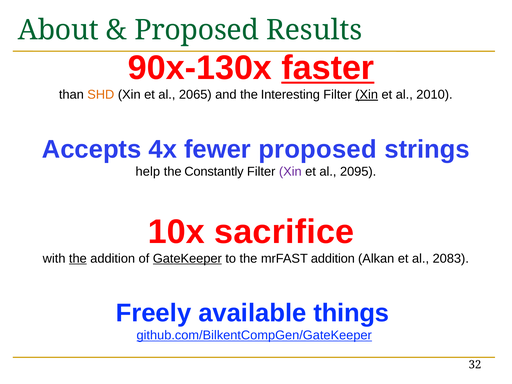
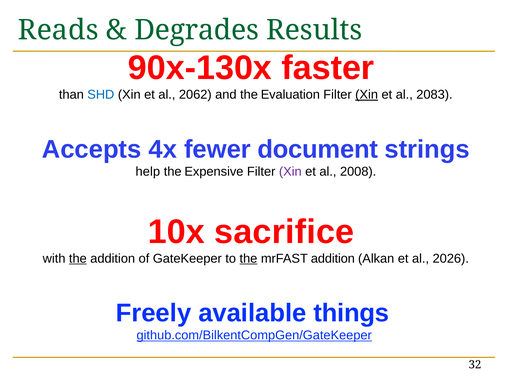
About: About -> Reads (58, 30)
Proposed: Proposed -> Degrades (197, 30)
faster underline: present -> none (328, 68)
SHD colour: orange -> blue (101, 95)
2065: 2065 -> 2062 (195, 95)
Interesting: Interesting -> Evaluation (290, 95)
2010: 2010 -> 2083 (434, 95)
fewer proposed: proposed -> document (318, 149)
Constantly: Constantly -> Expensive (214, 172)
2095: 2095 -> 2008 (358, 172)
GateKeeper underline: present -> none (187, 259)
the underline: none -> present (248, 259)
2083: 2083 -> 2026 (451, 259)
